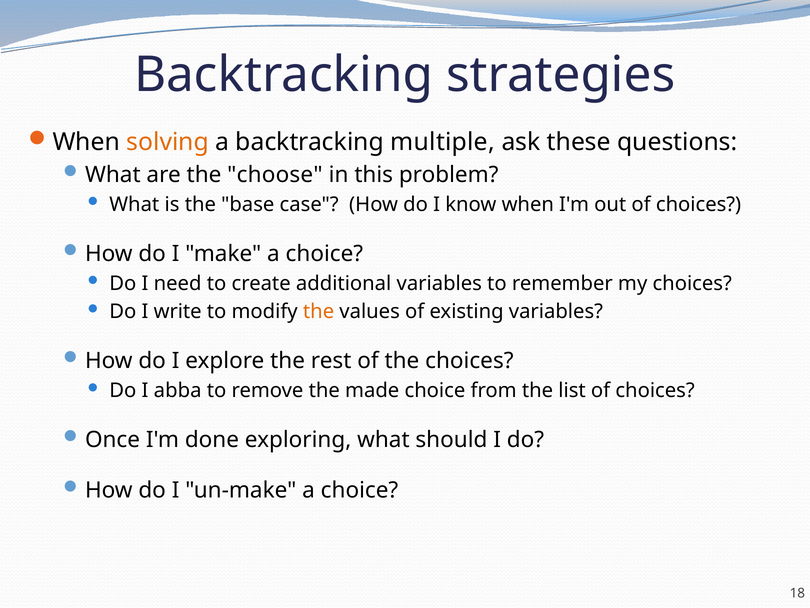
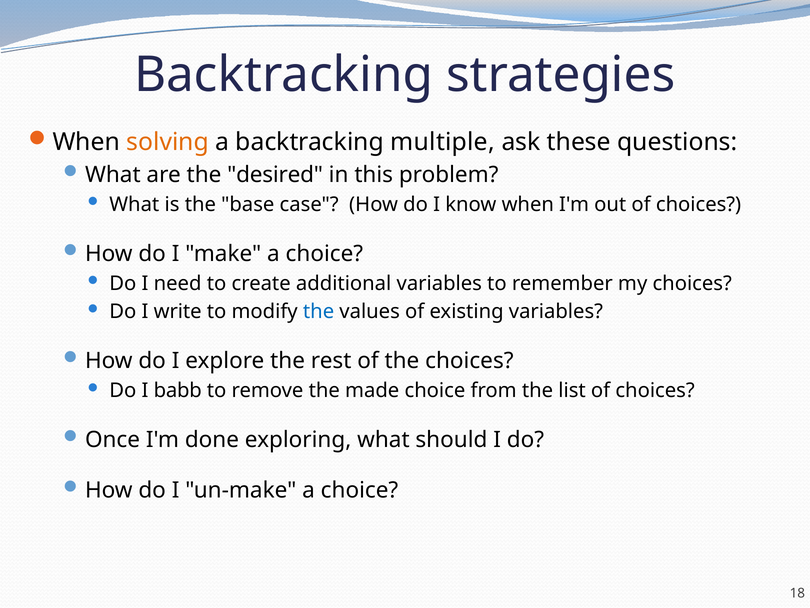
choose: choose -> desired (275, 175)
the colour: orange -> blue (319, 311)
abba: abba -> babb (178, 390)
